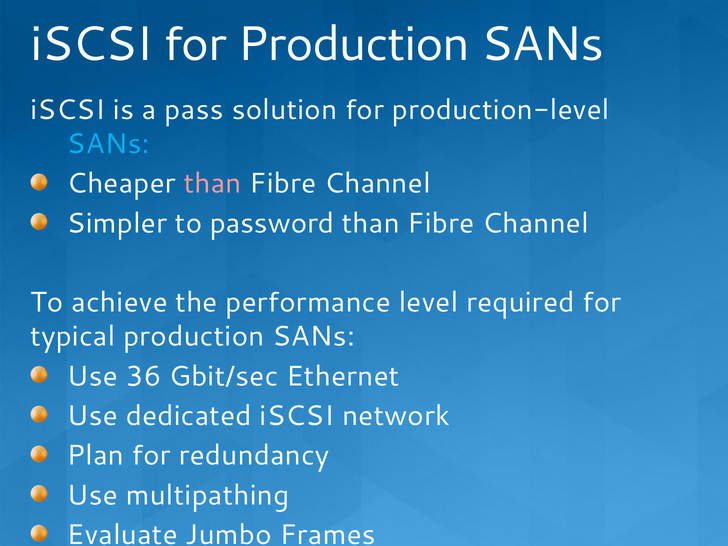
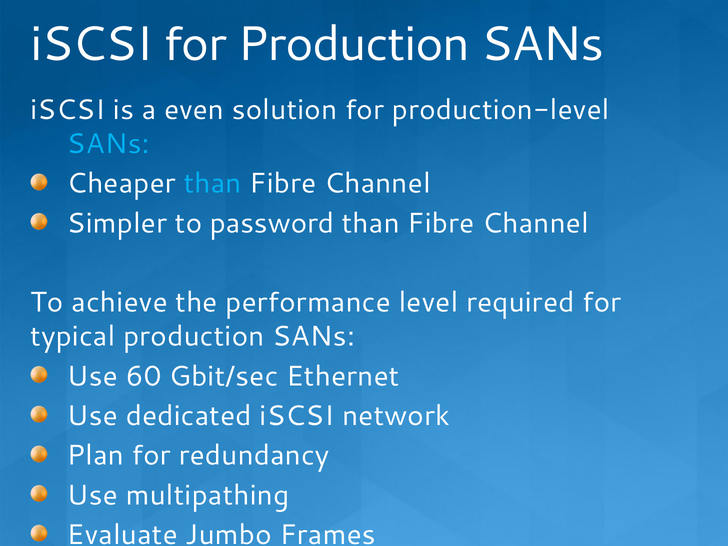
pass: pass -> even (194, 110)
than colour: pink -> light blue (213, 184)
36: 36 -> 60 (144, 376)
